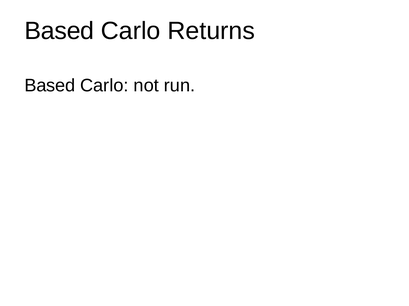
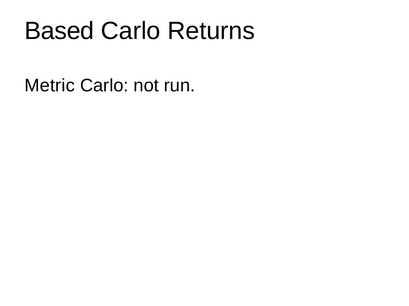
Based: Based -> Metric (50, 86)
